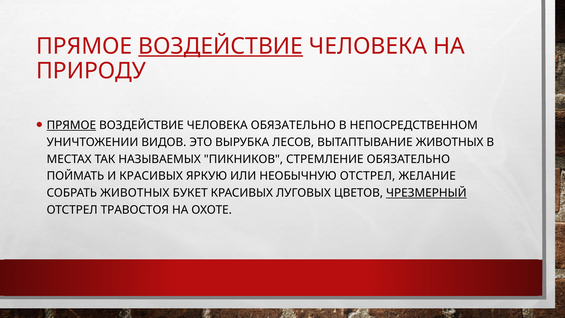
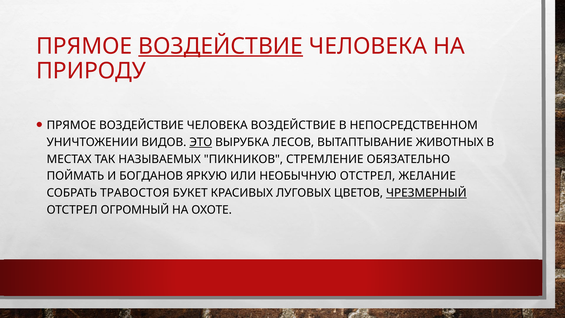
ПРЯМОЕ underline: present -> none (71, 125)
ЧЕЛОВЕКА ОБЯЗАТЕЛЬНО: ОБЯЗАТЕЛЬНО -> ВОЗДЕЙСТВИЕ (293, 125)
ЭТО underline: none -> present (201, 142)
И КРАСИВЫХ: КРАСИВЫХ -> БОГДАНОВ (151, 176)
СОБРАТЬ ЖИВОТНЫХ: ЖИВОТНЫХ -> ТРАВОСТОЯ (135, 193)
ТРАВОСТОЯ: ТРАВОСТОЯ -> ОГРОМНЫЙ (135, 210)
